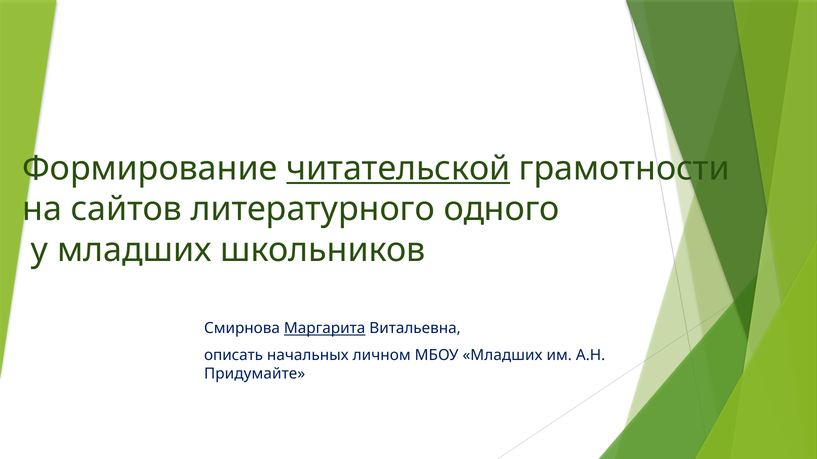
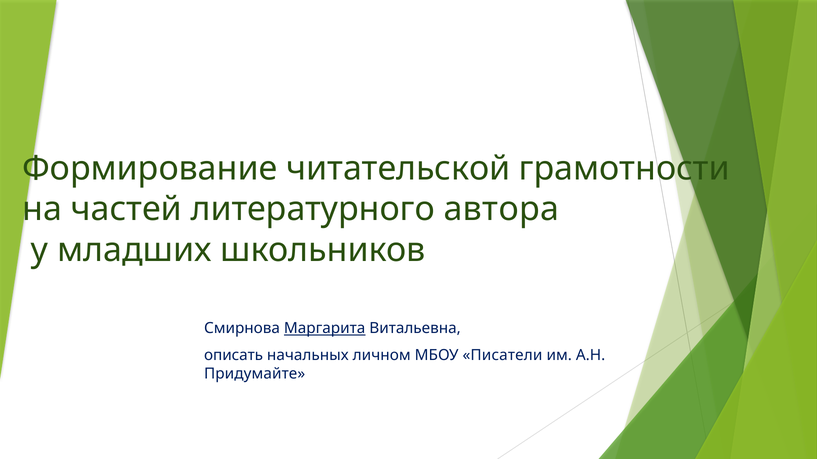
читательской underline: present -> none (398, 169)
сайтов: сайтов -> частей (126, 209)
одного: одного -> автора (501, 209)
МБОУ Младших: Младших -> Писатели (502, 356)
